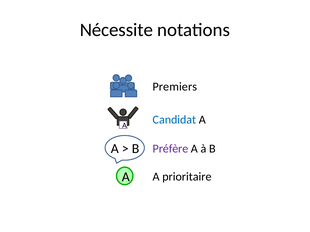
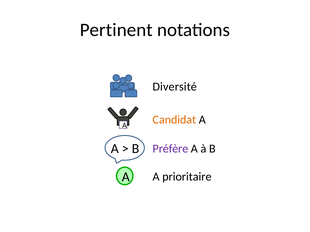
Nécessite: Nécessite -> Pertinent (116, 30)
Premiers: Premiers -> Diversité (175, 87)
Candidat colour: blue -> orange (174, 120)
